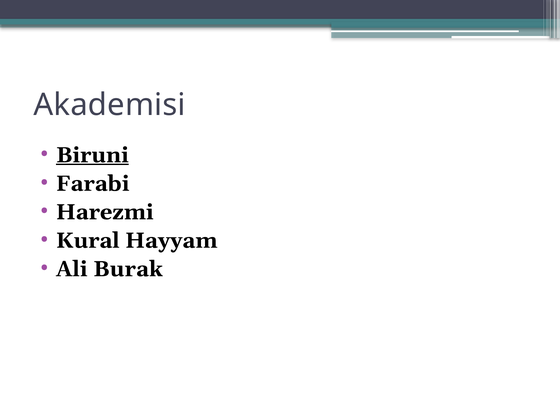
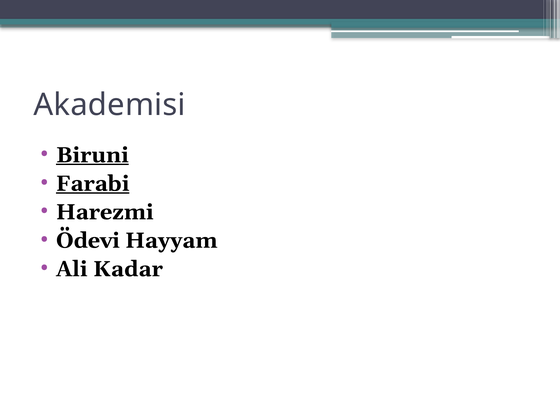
Farabi underline: none -> present (93, 184)
Kural: Kural -> Ödevi (88, 241)
Burak: Burak -> Kadar (128, 269)
